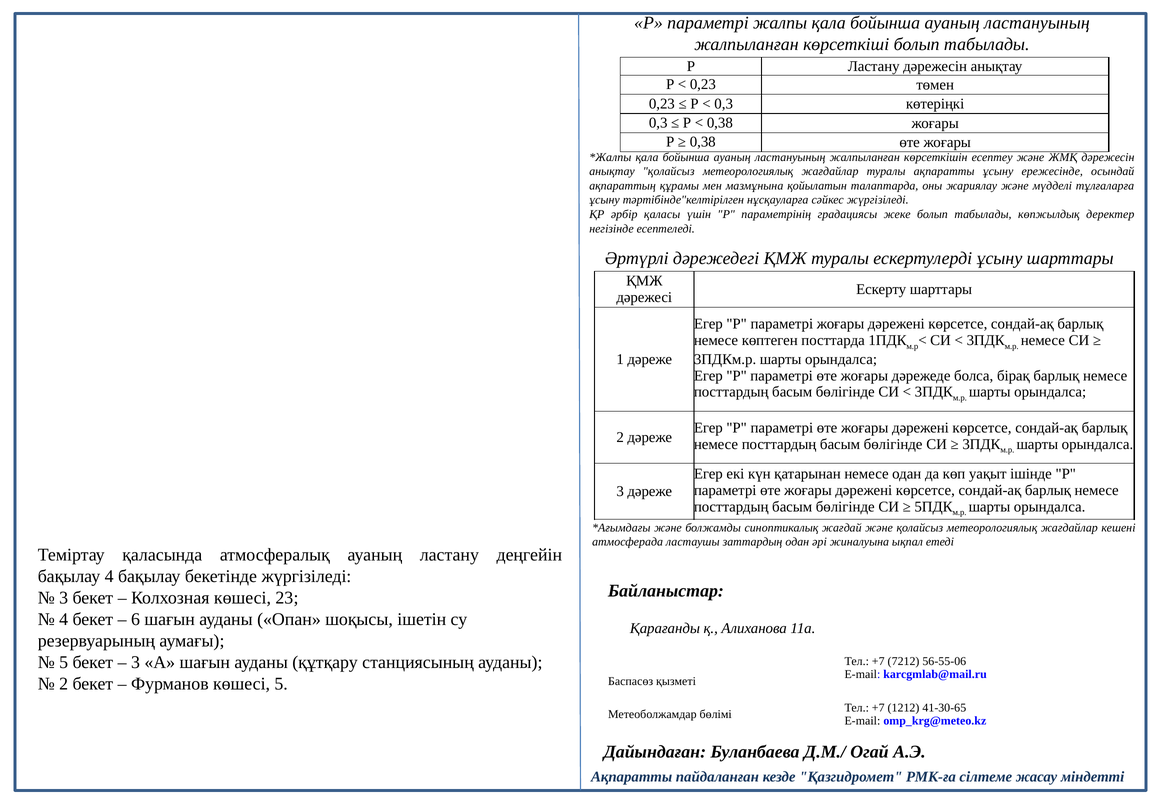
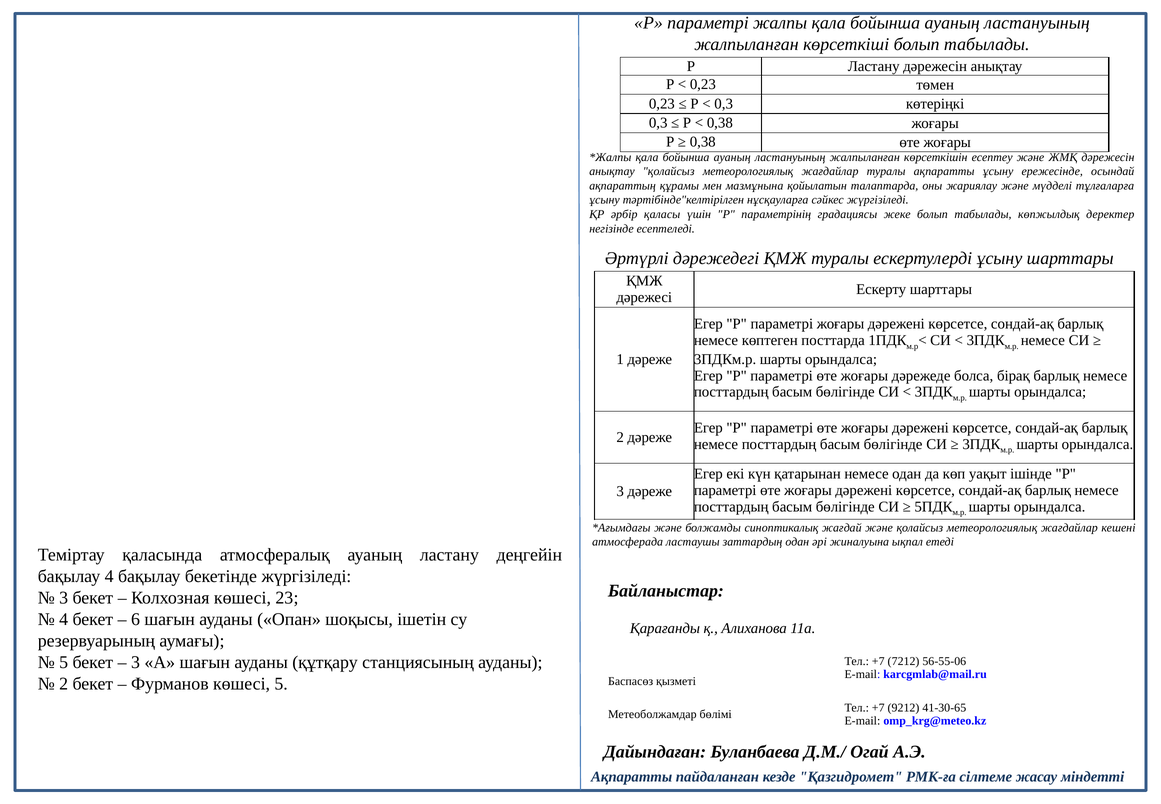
1212: 1212 -> 9212 (903, 708)
